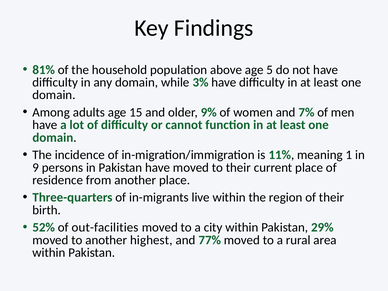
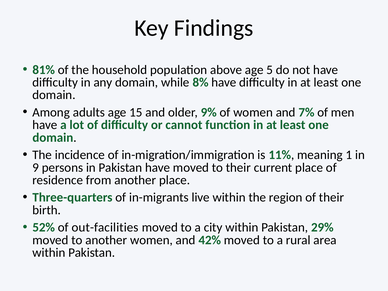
3%: 3% -> 8% (201, 82)
another highest: highest -> women (151, 240)
77%: 77% -> 42% (210, 240)
